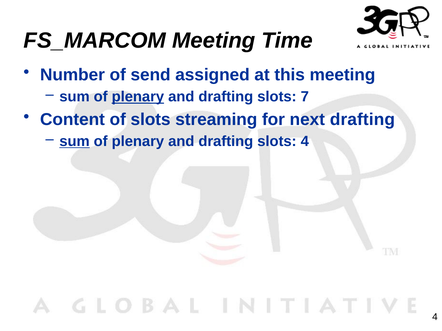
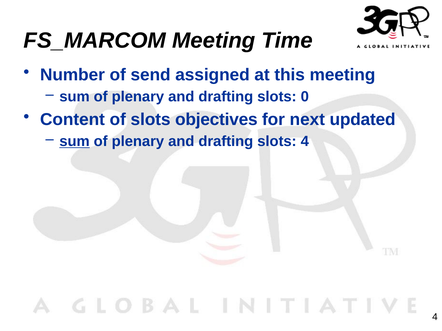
plenary underline: present -> none (138, 97)
7: 7 -> 0 (305, 97)
streaming: streaming -> objectives (216, 120)
next drafting: drafting -> updated (363, 120)
